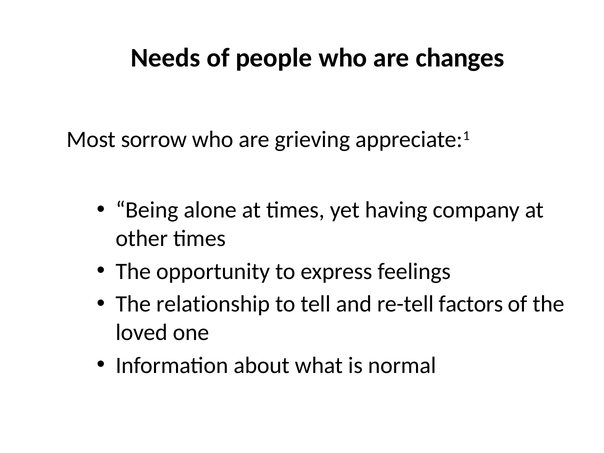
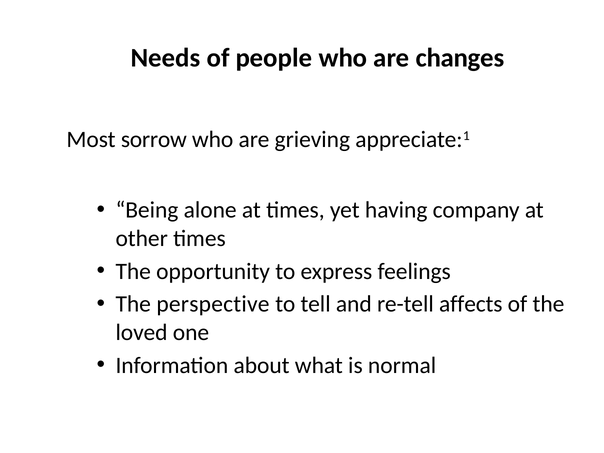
relationship: relationship -> perspective (213, 304)
factors: factors -> affects (471, 304)
